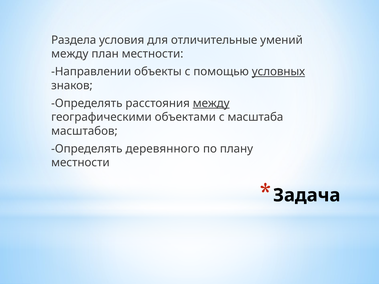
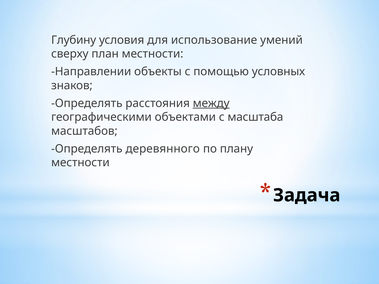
Раздела: Раздела -> Глубину (74, 40)
отличительные: отличительные -> использование (214, 40)
между: между -> сверху (70, 54)
условных underline: present -> none (278, 72)
